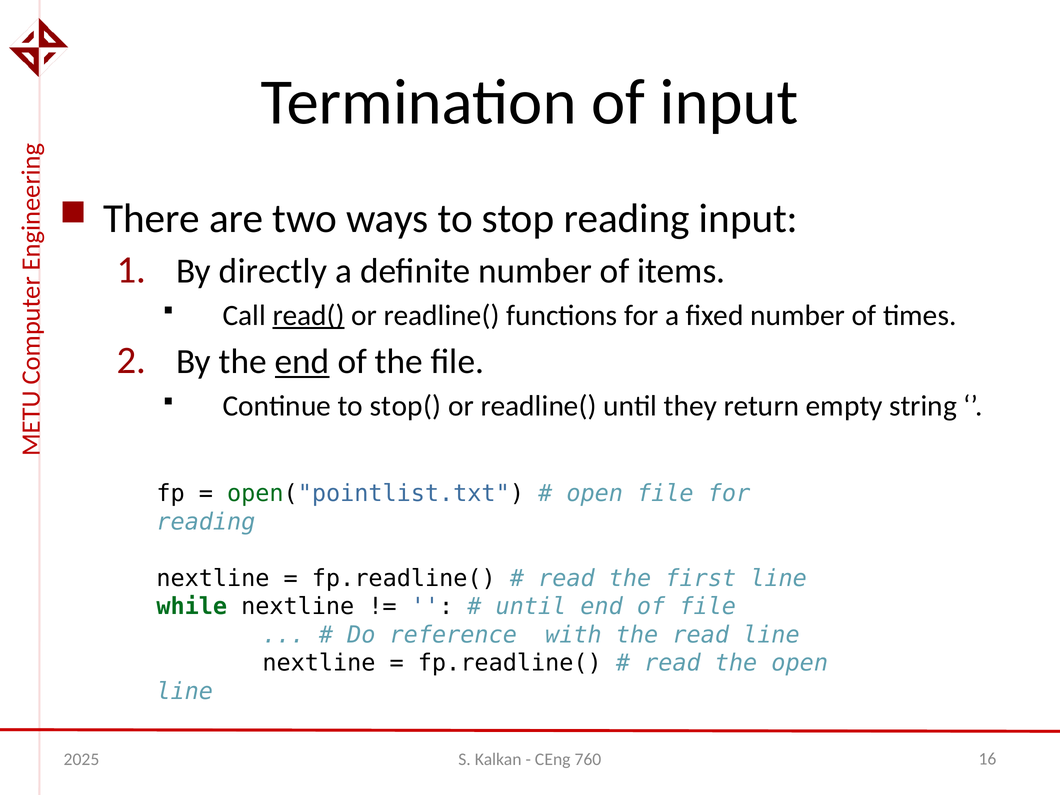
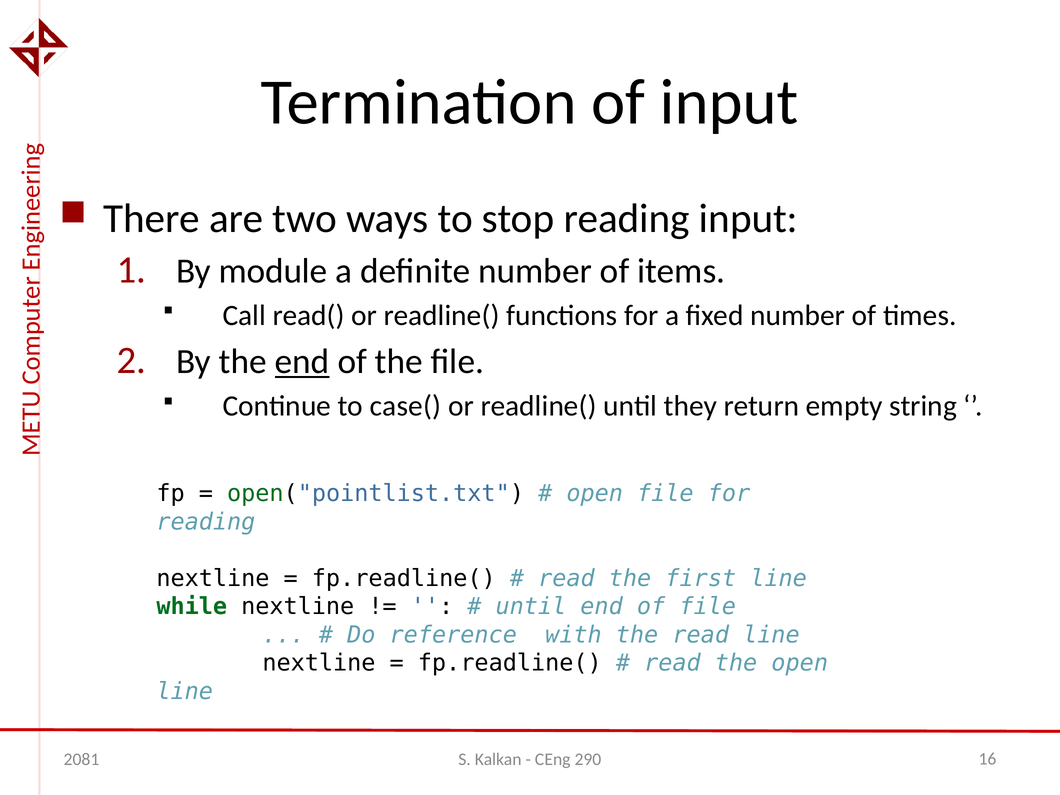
directly: directly -> module (273, 271)
read( underline: present -> none (309, 315)
stop(: stop( -> case( (405, 406)
2025: 2025 -> 2081 (81, 759)
760: 760 -> 290 (588, 759)
